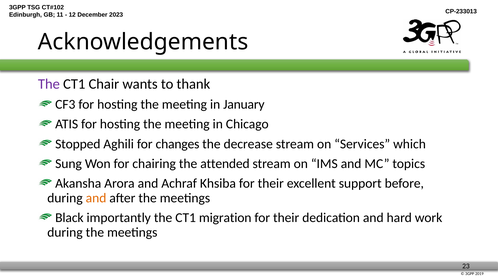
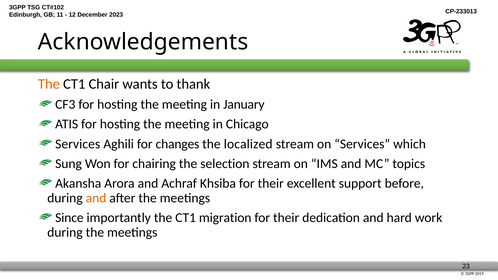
The colour: purple -> orange (49, 84)
Stopped: Stopped -> Services (78, 144)
decrease: decrease -> localized (248, 144)
attended: attended -> selection (225, 164)
Black: Black -> Since (69, 218)
